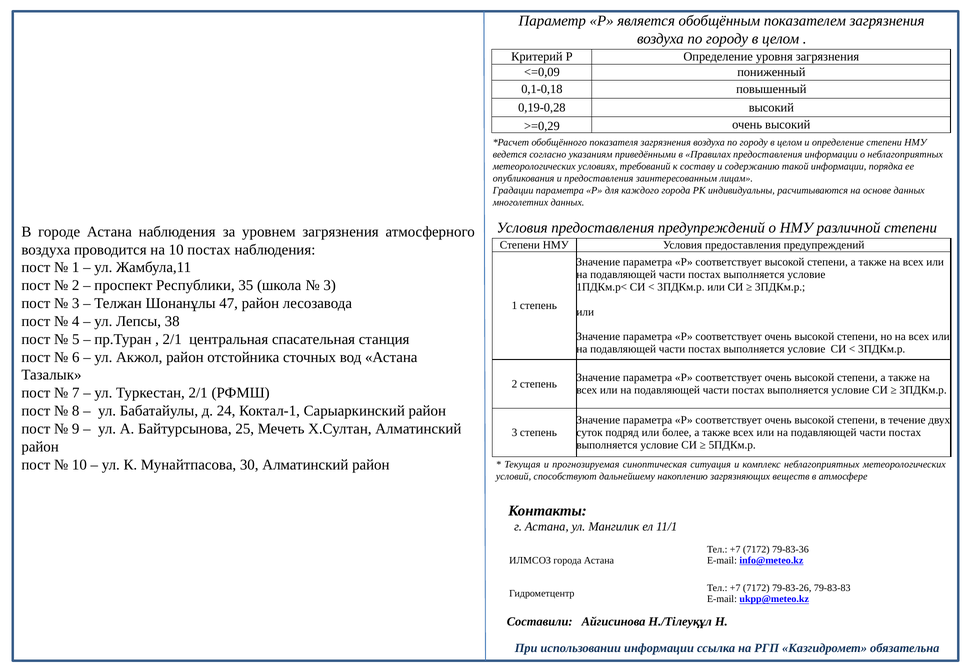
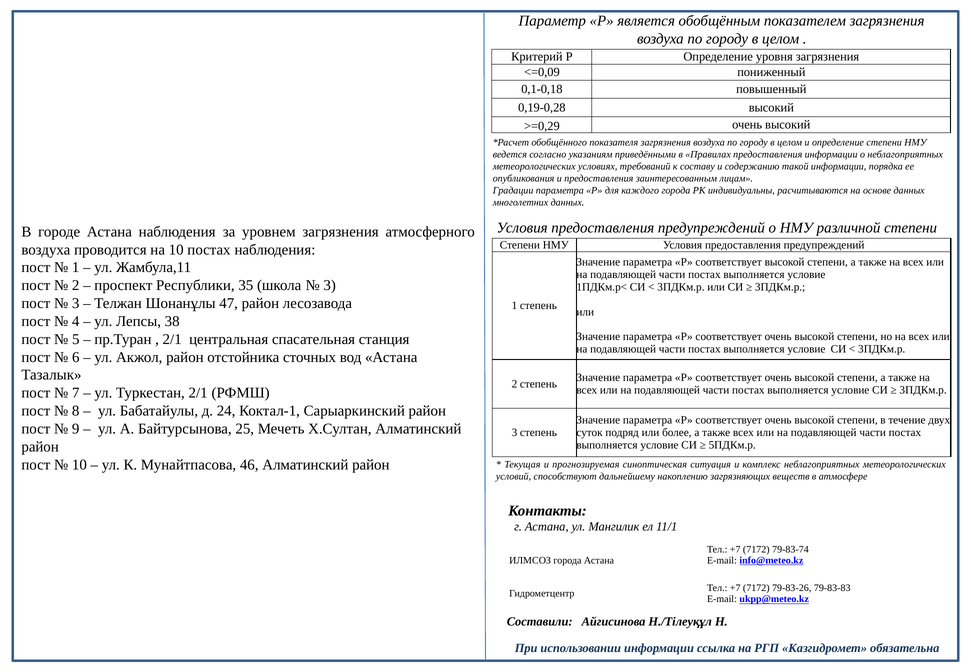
30: 30 -> 46 (249, 465)
79-83-36: 79-83-36 -> 79-83-74 (790, 549)
